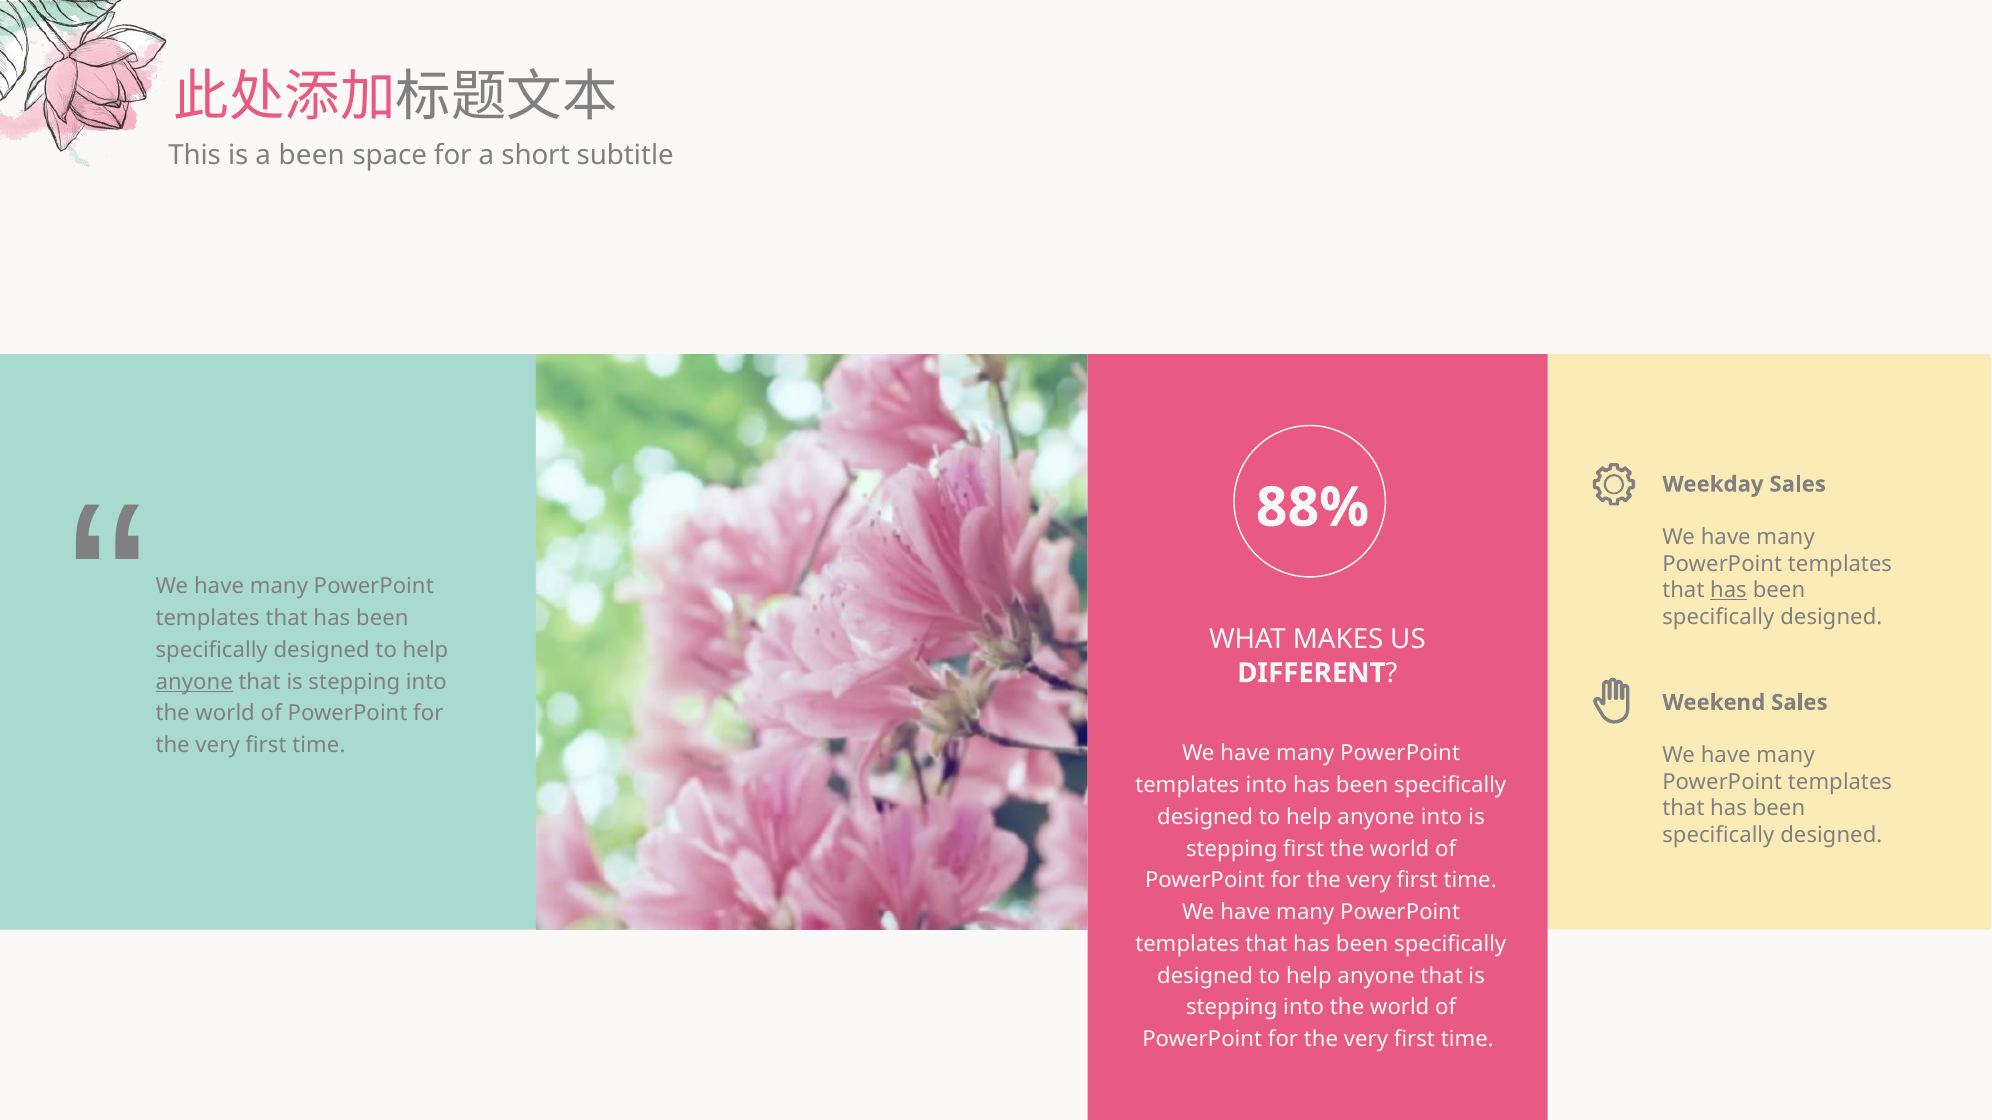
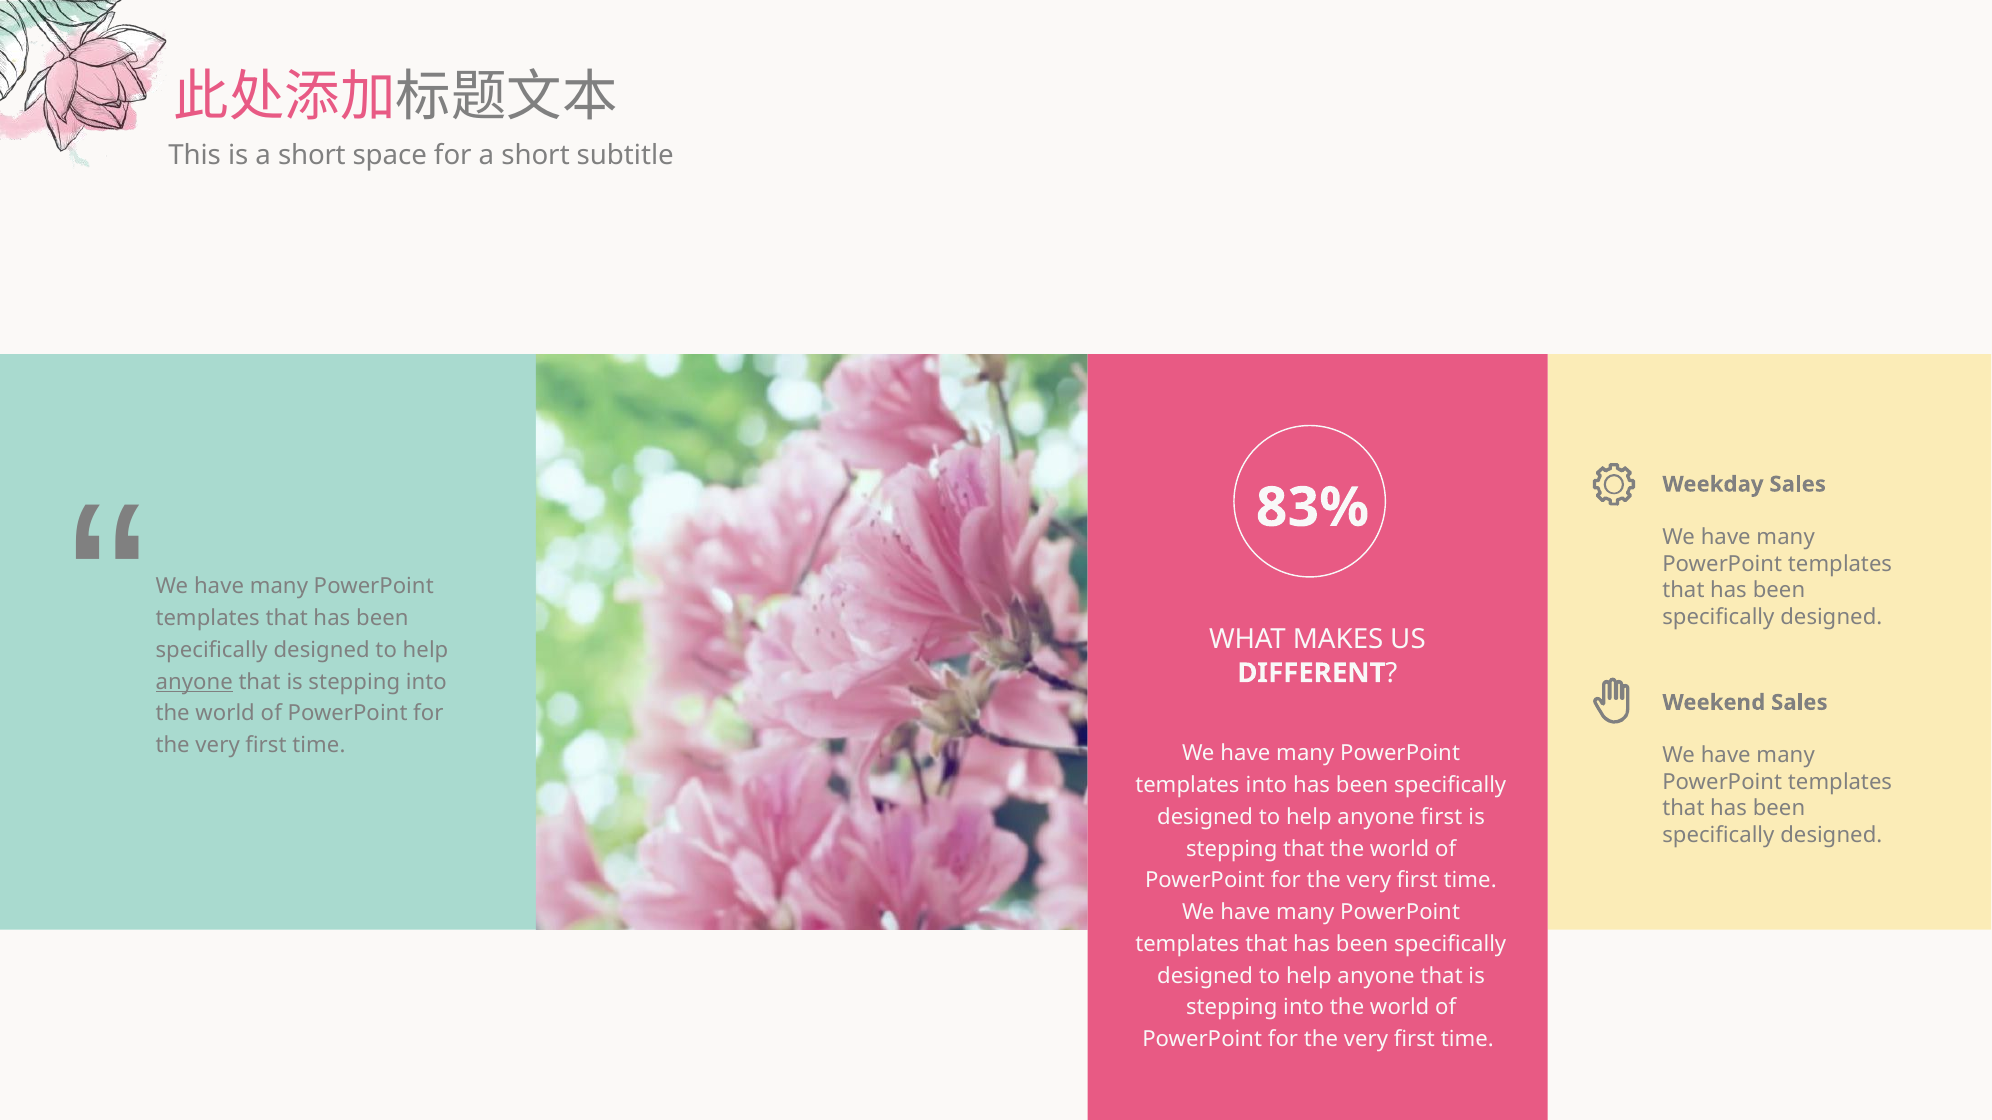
is a been: been -> short (312, 156)
88%: 88% -> 83% (1313, 508)
has underline: present -> none (1728, 591)
anyone into: into -> first (1441, 817)
stepping first: first -> that (1304, 849)
